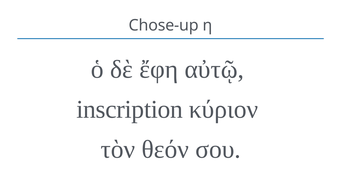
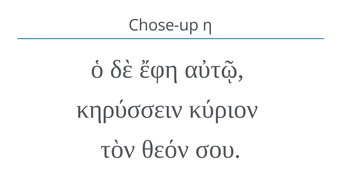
inscription: inscription -> κηρύσσειν (130, 109)
